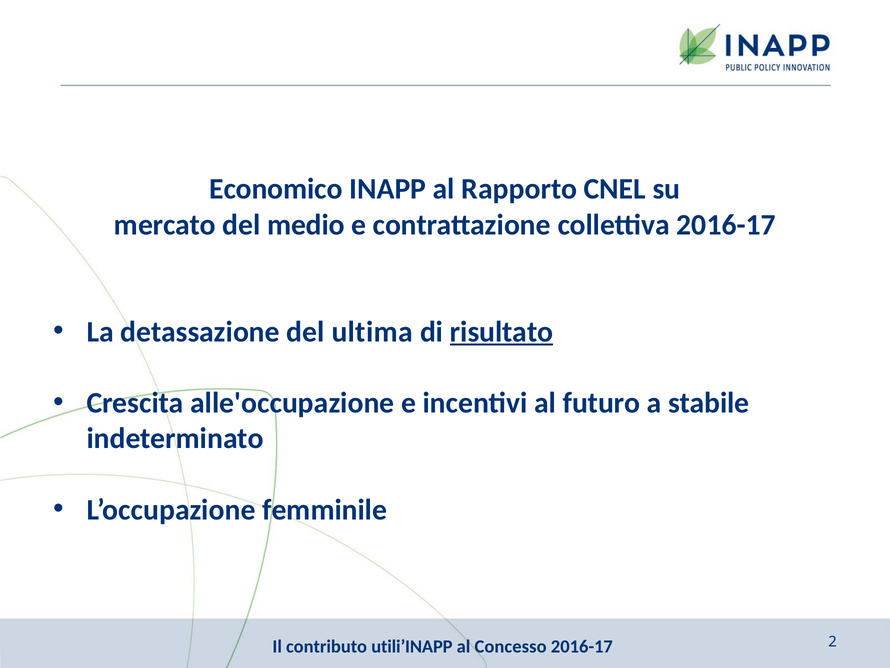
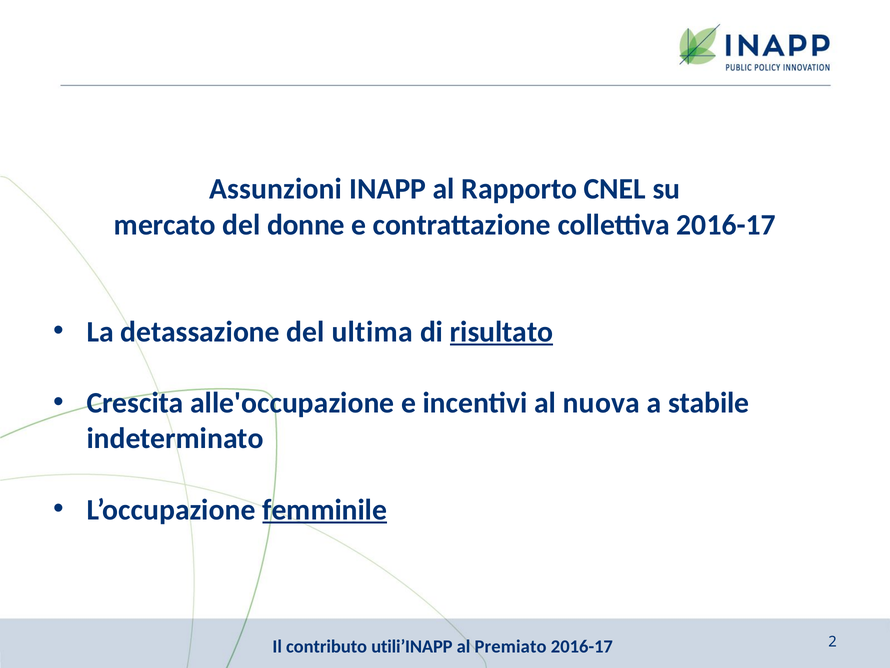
Economico: Economico -> Assunzioni (276, 189)
medio: medio -> donne (306, 225)
futuro: futuro -> nuova (601, 403)
femminile underline: none -> present (325, 509)
Concesso: Concesso -> Premiato (511, 646)
